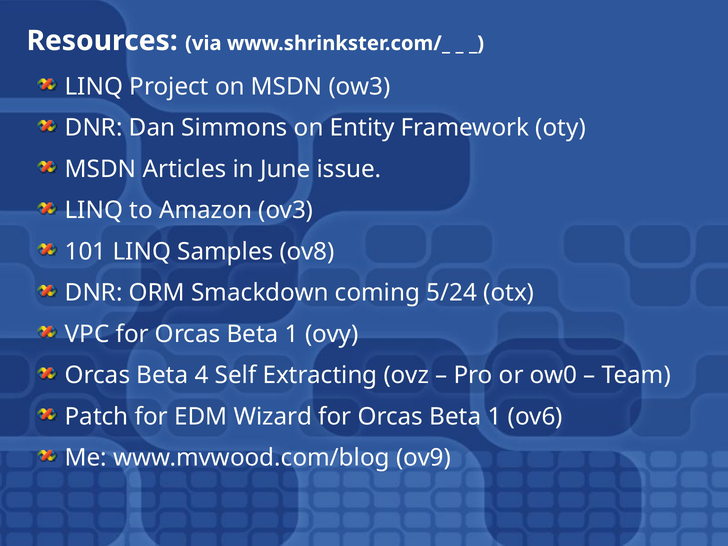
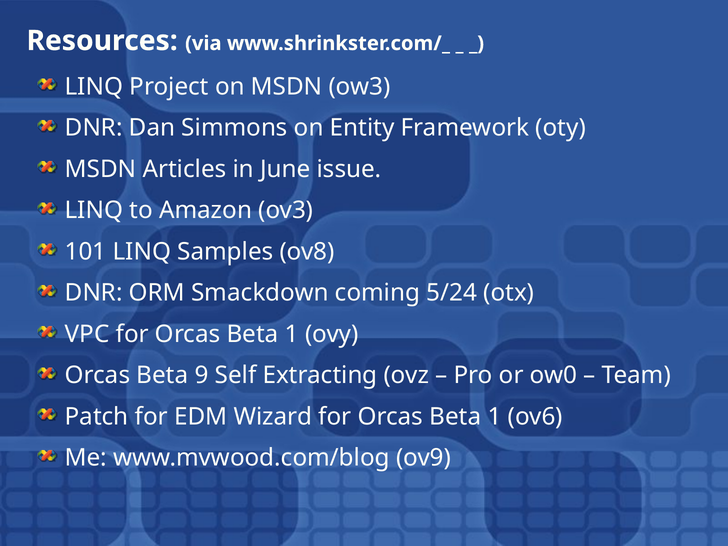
4: 4 -> 9 (202, 375)
